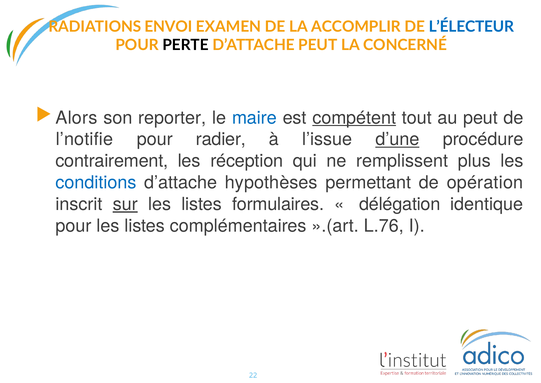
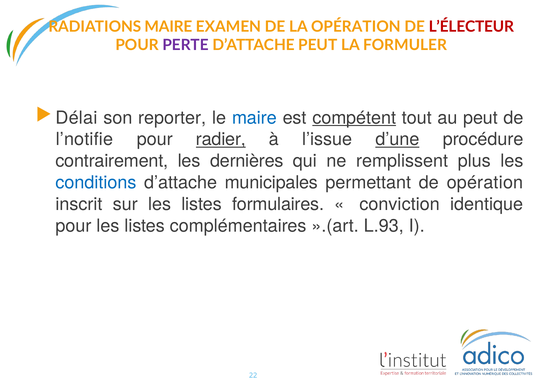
RADIATIONS ENVOI: ENVOI -> MAIRE (168, 27)
LA ACCOMPLIR: ACCOMPLIR -> OPÉRATION (356, 27)
L’ÉLECTEUR colour: blue -> red (471, 27)
PERTE colour: black -> purple (186, 45)
CONCERNÉ: CONCERNÉ -> FORMULER (405, 45)
Alors: Alors -> Délai (76, 118)
radier underline: none -> present (221, 139)
réception: réception -> dernières (247, 161)
hypothèses: hypothèses -> municipales (271, 182)
sur underline: present -> none (125, 204)
délégation: délégation -> conviction (400, 204)
L.76: L.76 -> L.93 (384, 226)
